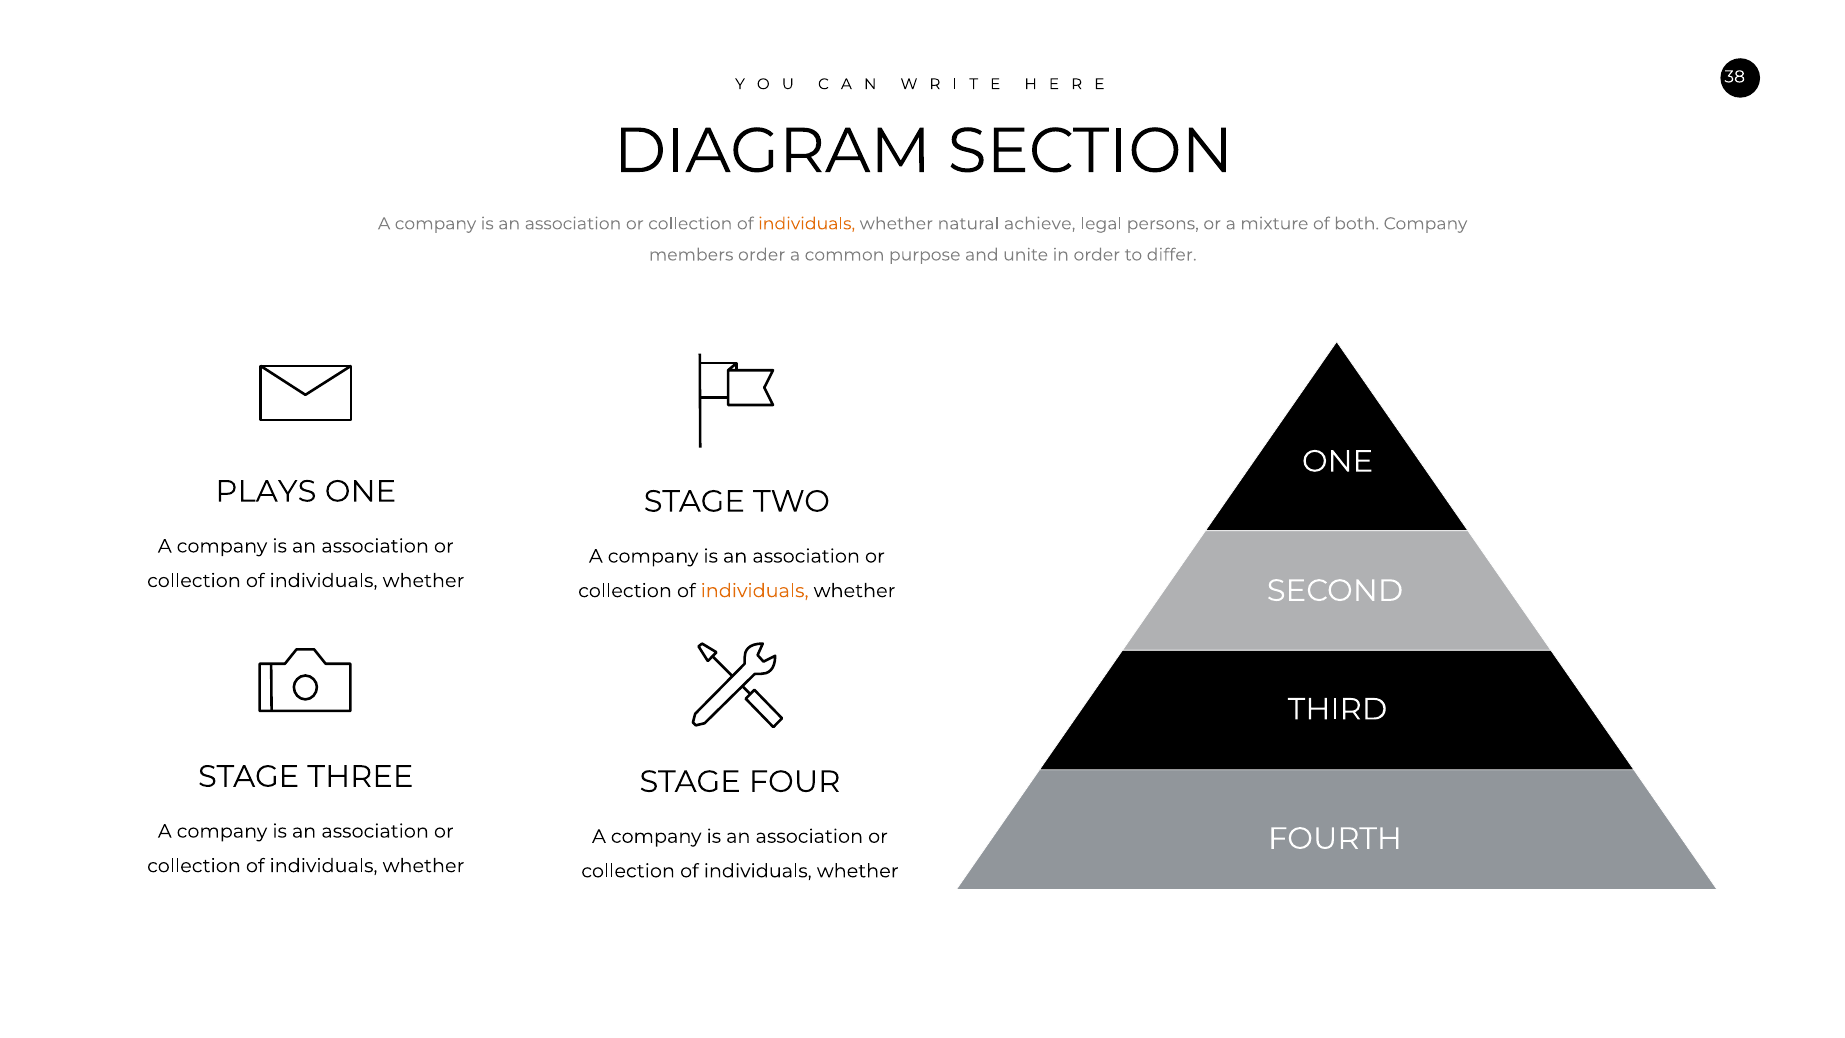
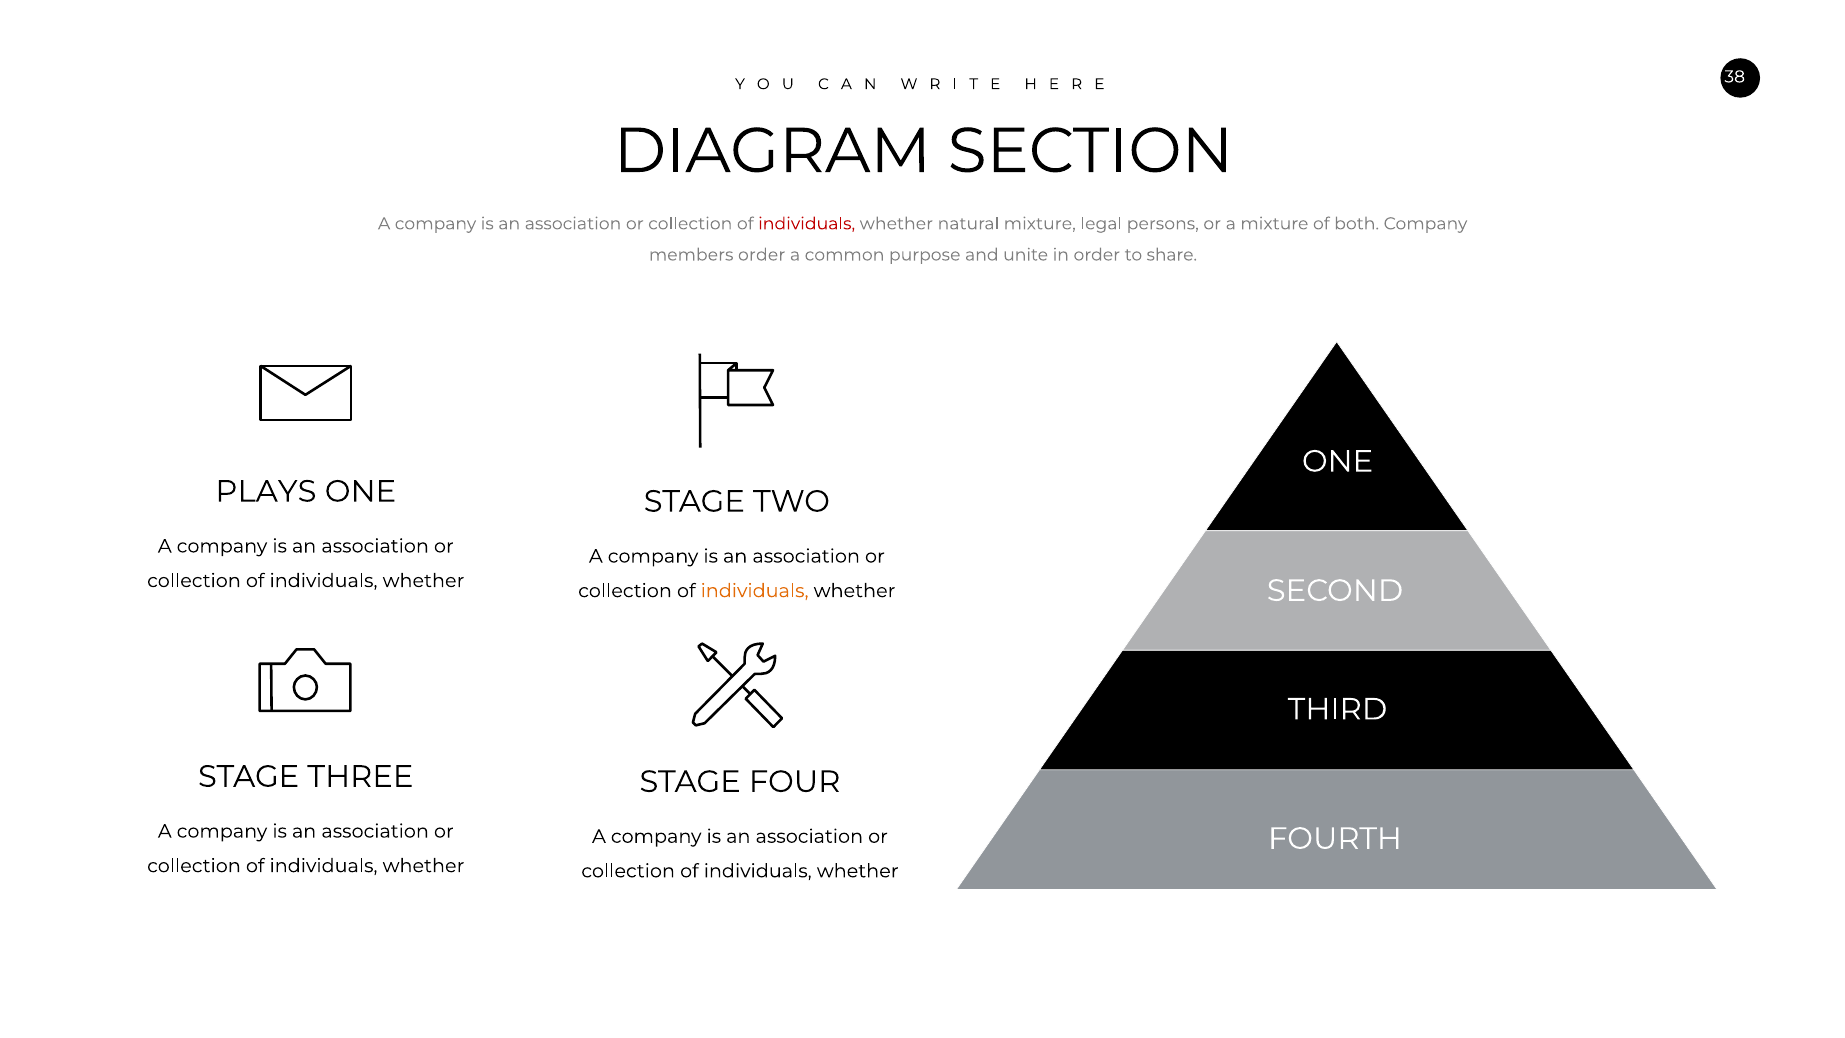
individuals colour: orange -> red (807, 224)
natural achieve: achieve -> mixture (1040, 224)
differ: differ -> share (1172, 255)
